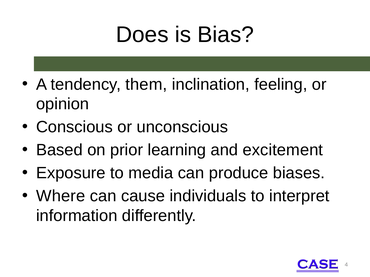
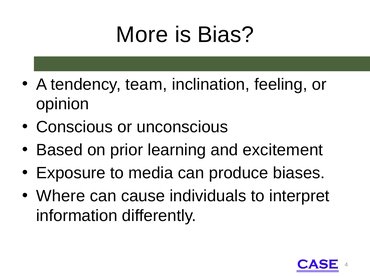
Does: Does -> More (142, 35)
them: them -> team (146, 85)
